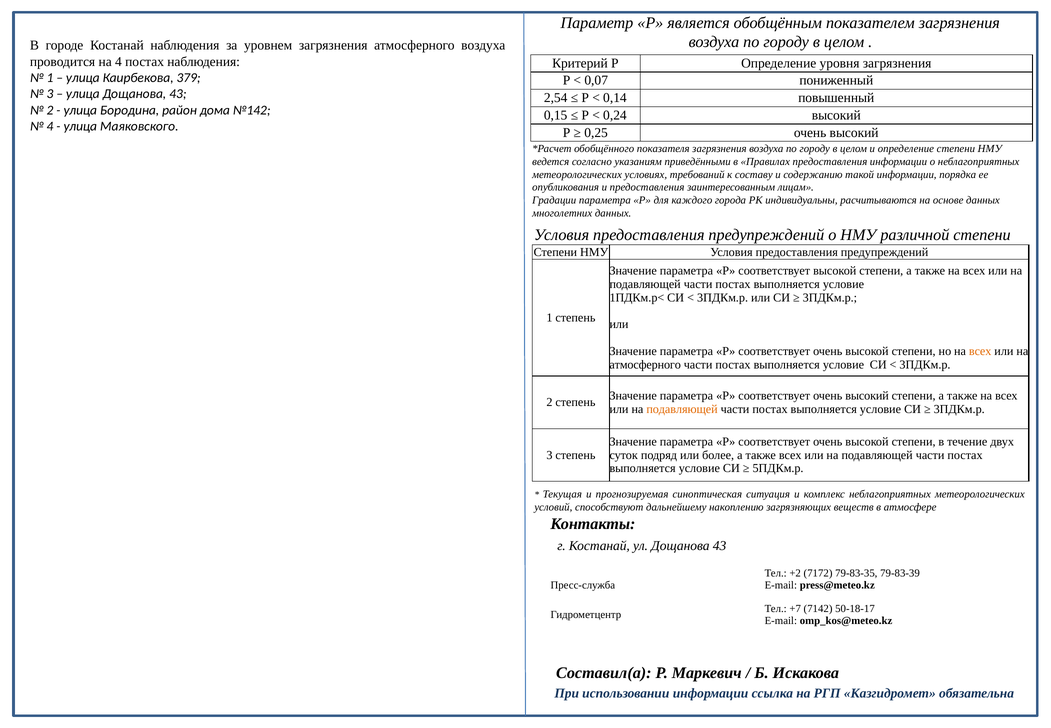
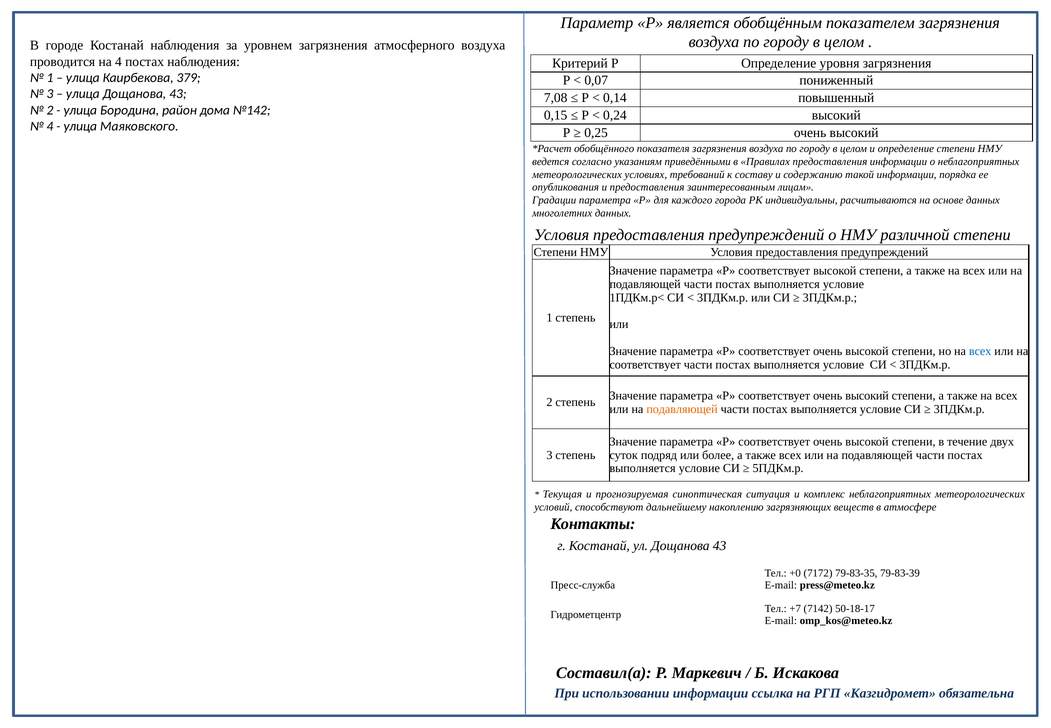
2,54: 2,54 -> 7,08 (556, 98)
всех colour: orange -> blue (980, 351)
атмосферного: атмосферного -> соответствует (645, 365)
+2: +2 -> +0 (795, 573)
